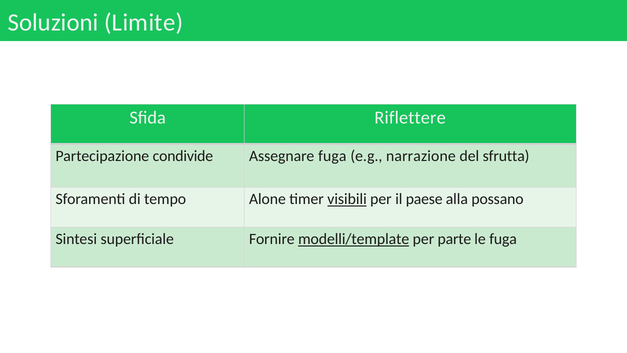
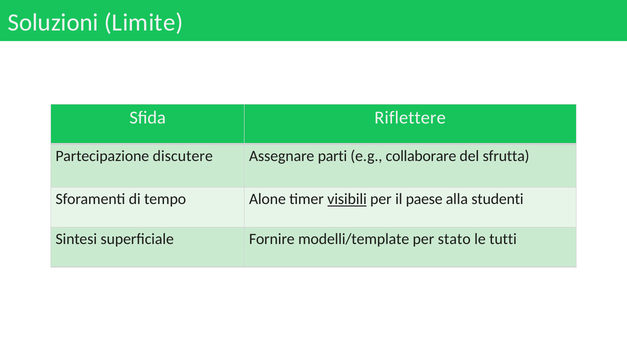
condivide: condivide -> discutere (183, 156)
Assegnare fuga: fuga -> parti (332, 156)
narrazione: narrazione -> collaborare (421, 156)
possano: possano -> studenti (497, 199)
modelli/template underline: present -> none (354, 239)
parte: parte -> stato (454, 239)
le fuga: fuga -> tutti (503, 239)
